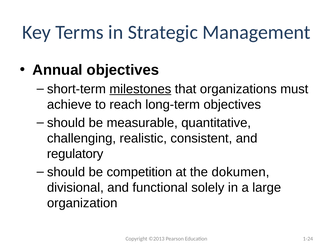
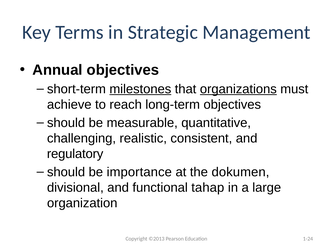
organizations underline: none -> present (238, 89)
competition: competition -> importance (139, 172)
solely: solely -> tahap (208, 187)
